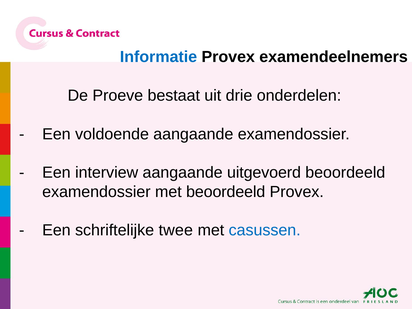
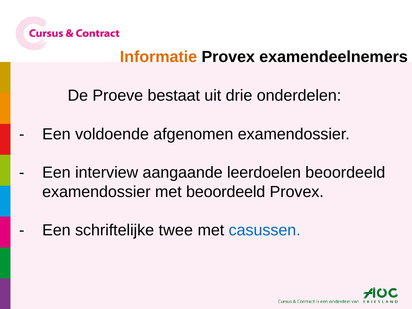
Informatie colour: blue -> orange (159, 57)
voldoende aangaande: aangaande -> afgenomen (193, 134)
uitgevoerd: uitgevoerd -> leerdoelen (264, 173)
